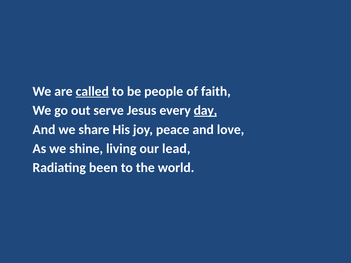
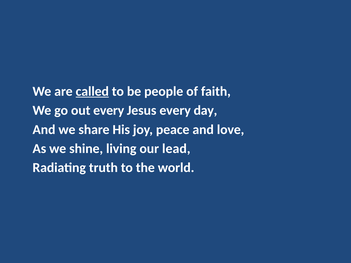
out serve: serve -> every (109, 111)
day underline: present -> none (205, 111)
been: been -> truth (103, 168)
